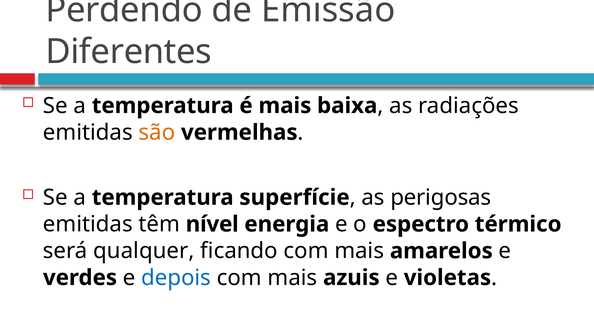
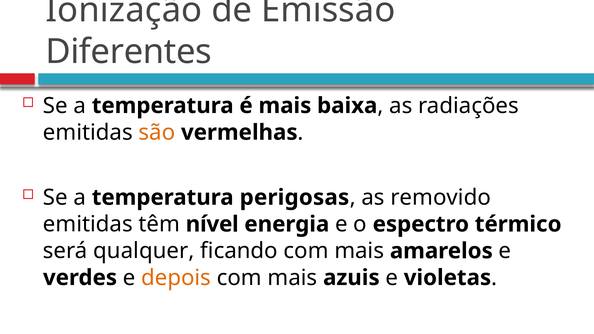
Perdendo: Perdendo -> Ionização (124, 10)
superfície: superfície -> perigosas (294, 198)
perigosas: perigosas -> removido (441, 198)
depois colour: blue -> orange (176, 278)
